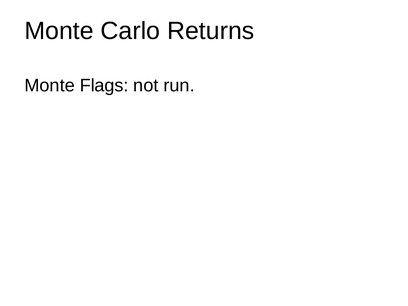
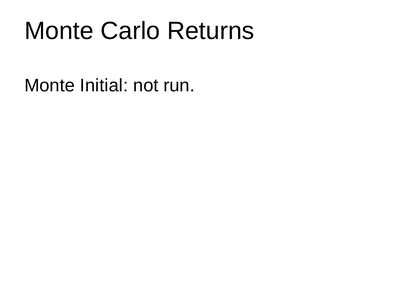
Flags: Flags -> Initial (104, 86)
